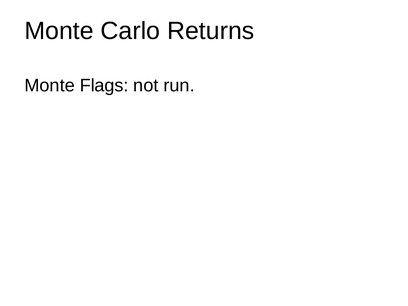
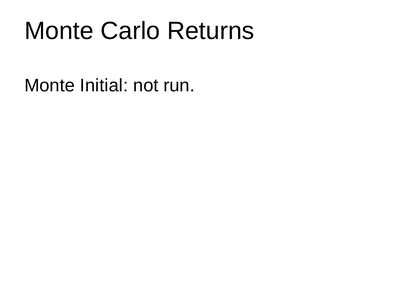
Flags: Flags -> Initial (104, 86)
